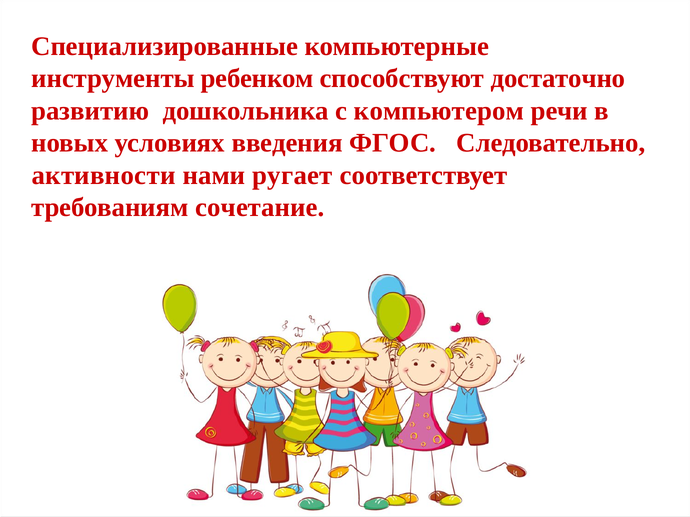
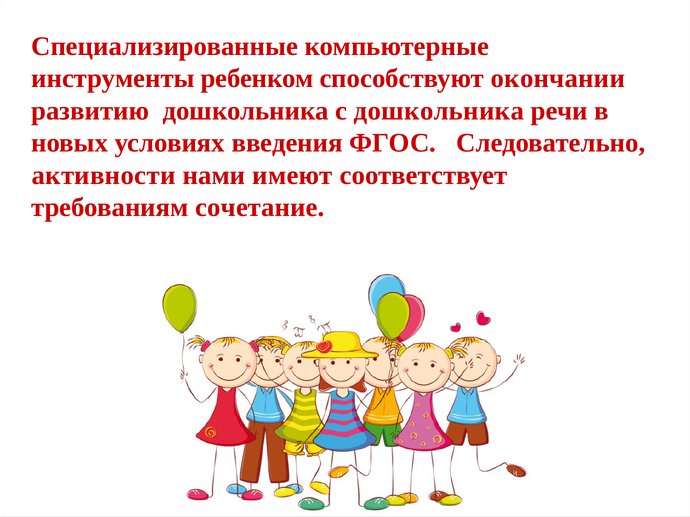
достаточно: достаточно -> окончании (558, 79)
с компьютером: компьютером -> дошкольника (439, 111)
ругает: ругает -> имеют (292, 175)
